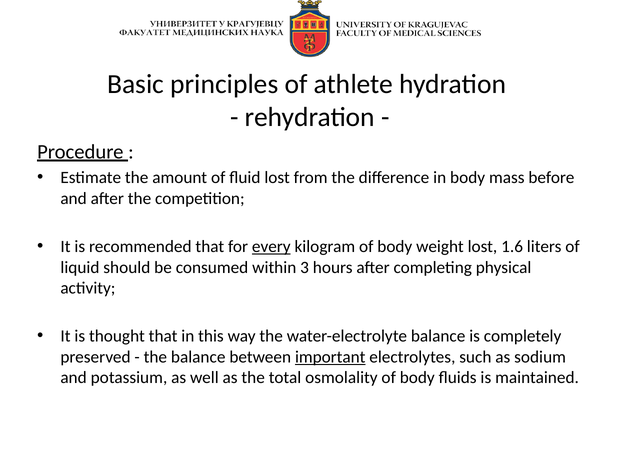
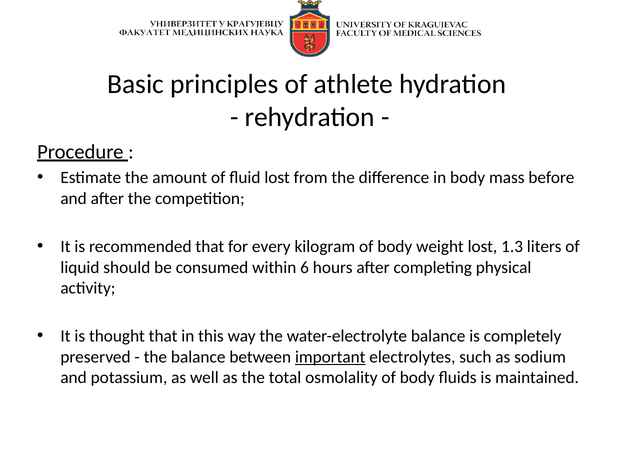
every underline: present -> none (271, 247)
1.6: 1.6 -> 1.3 (512, 247)
3: 3 -> 6 (305, 267)
